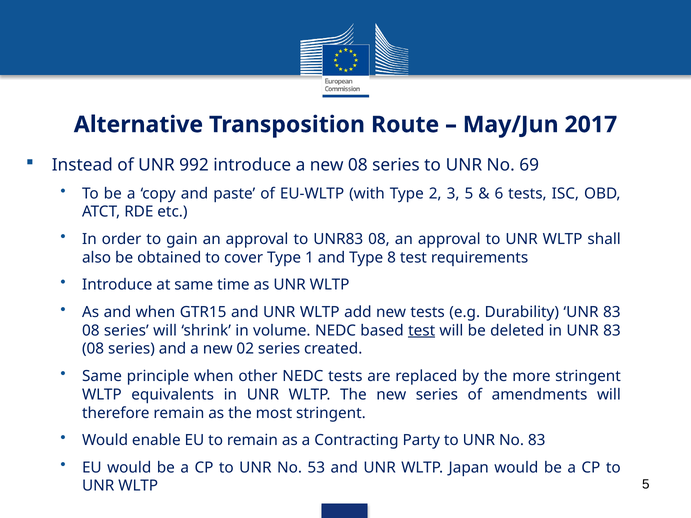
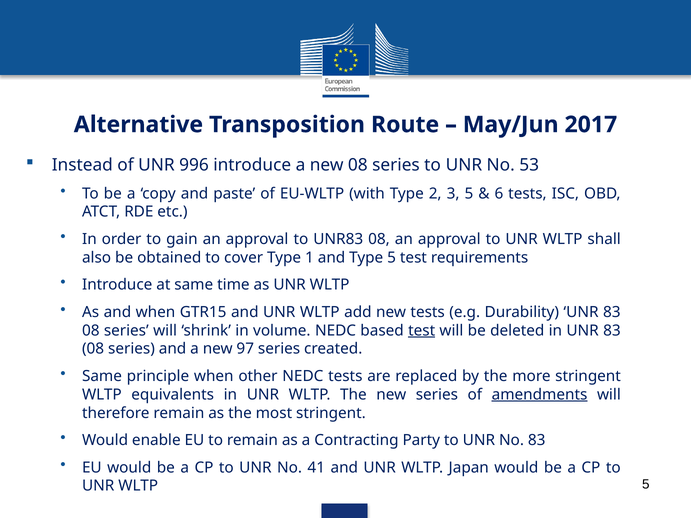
992: 992 -> 996 (194, 165)
69: 69 -> 53 (529, 165)
Type 8: 8 -> 5 (392, 258)
02: 02 -> 97 (245, 349)
amendments underline: none -> present (540, 395)
53: 53 -> 41 (316, 468)
